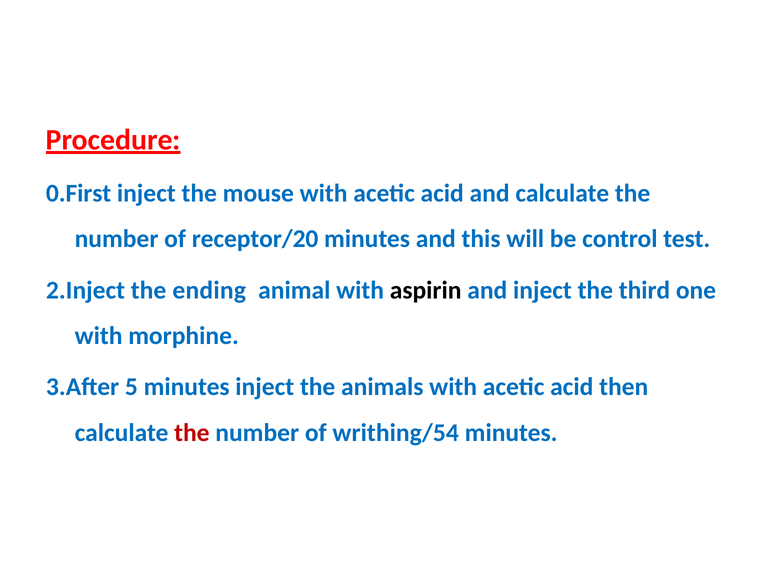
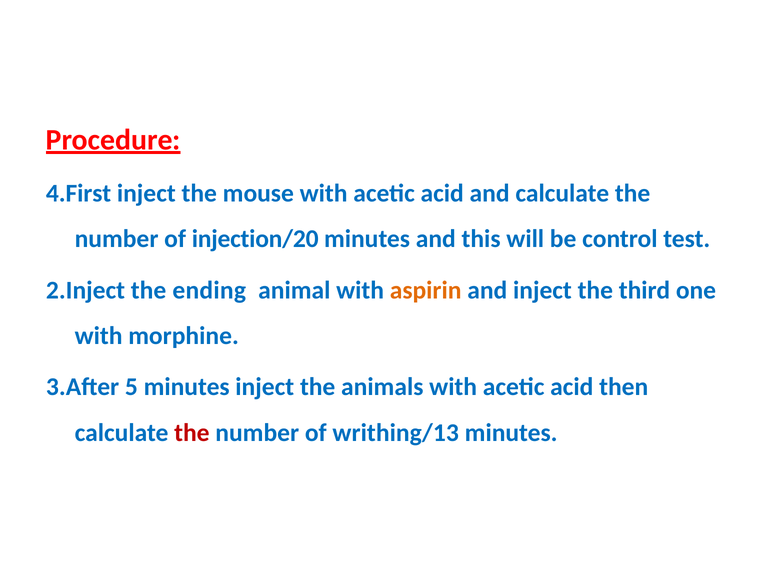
0.First: 0.First -> 4.First (79, 193)
receptor/20: receptor/20 -> injection/20 (255, 239)
aspirin colour: black -> orange (426, 290)
writhing/54: writhing/54 -> writhing/13 (396, 433)
